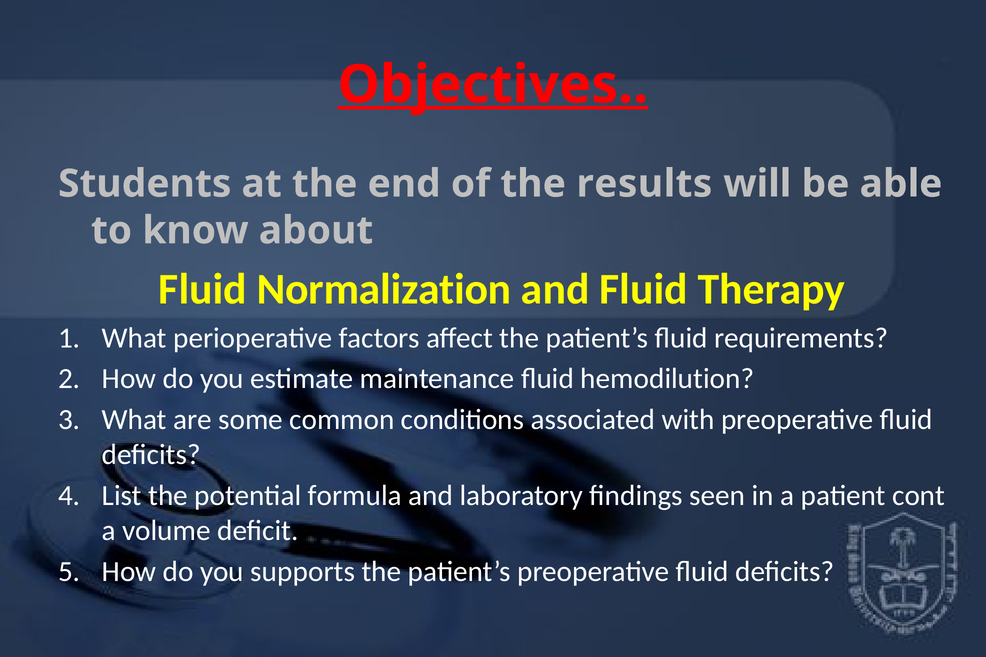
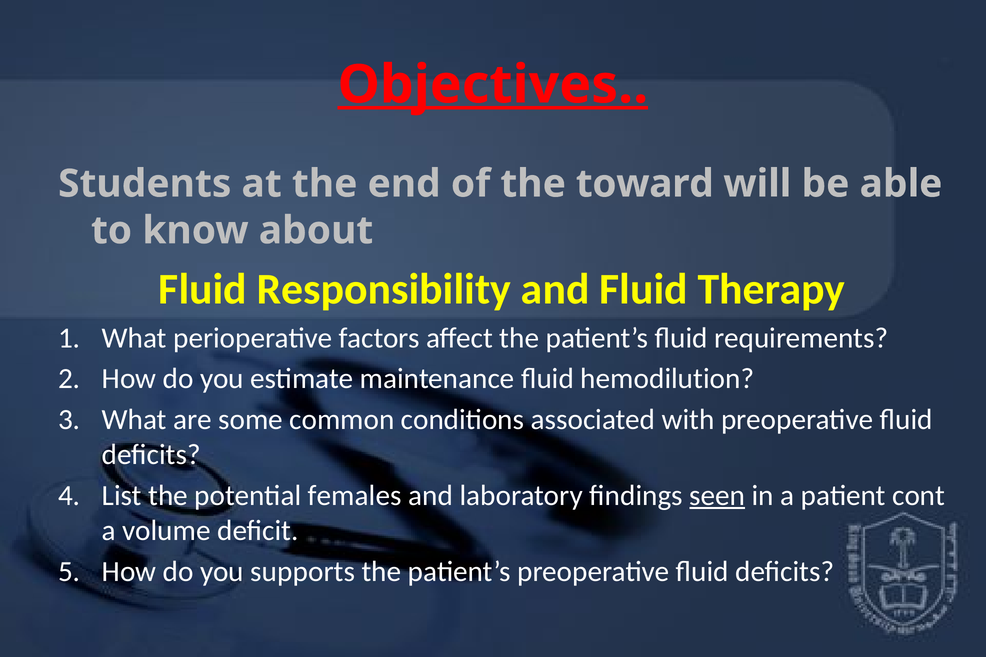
results: results -> toward (645, 184)
Normalization: Normalization -> Responsibility (384, 289)
formula: formula -> females (355, 496)
seen underline: none -> present (717, 496)
